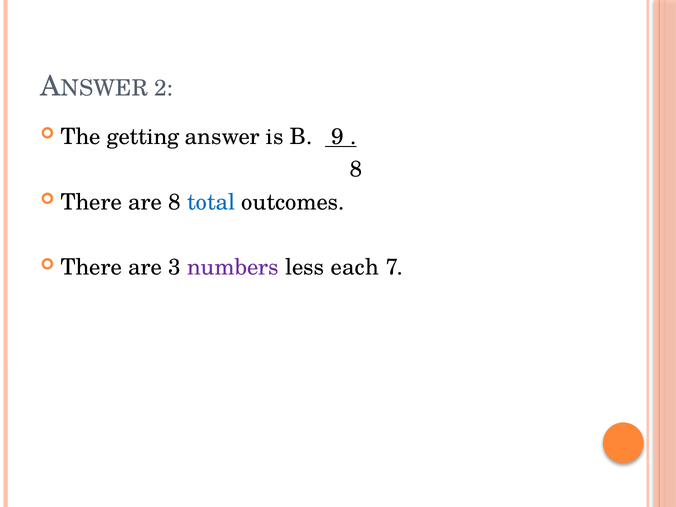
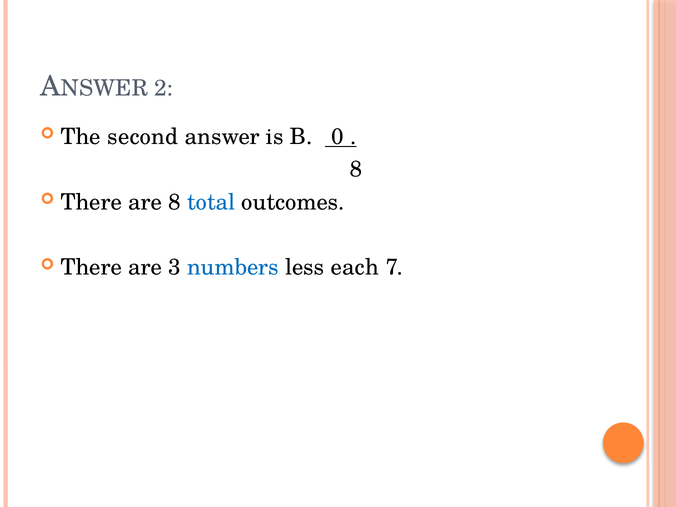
getting: getting -> second (143, 137)
9: 9 -> 0 (338, 137)
numbers colour: purple -> blue (233, 267)
